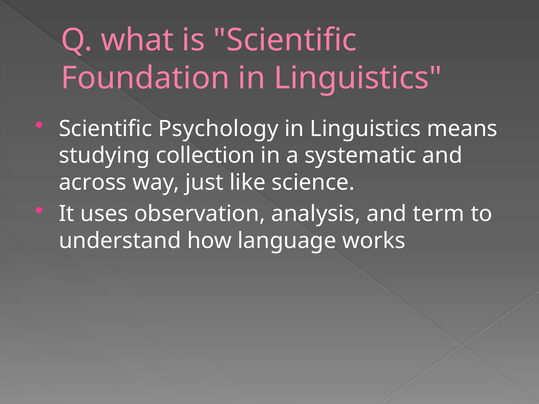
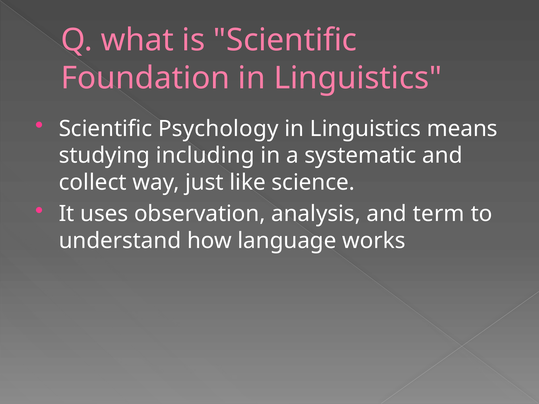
collection: collection -> including (205, 156)
across: across -> collect (93, 183)
